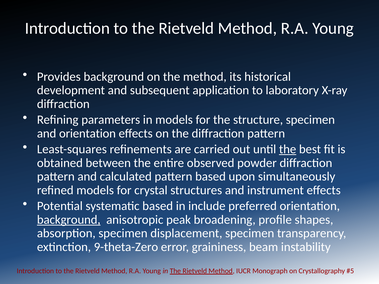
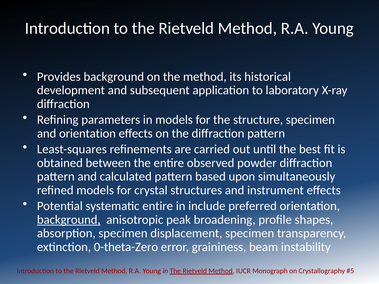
the underline: present -> none (288, 149)
systematic based: based -> entire (158, 206)
9-theta-Zero: 9-theta-Zero -> 0-theta-Zero (126, 247)
